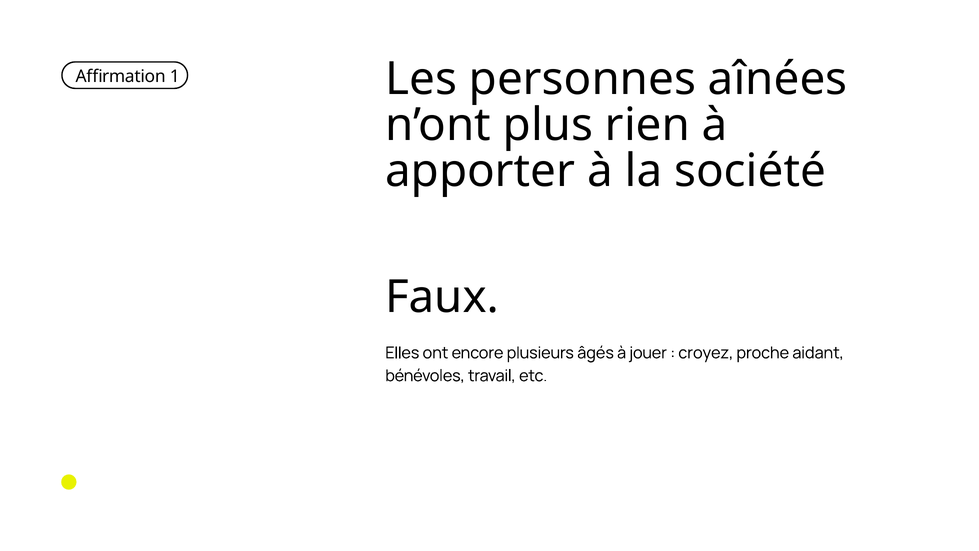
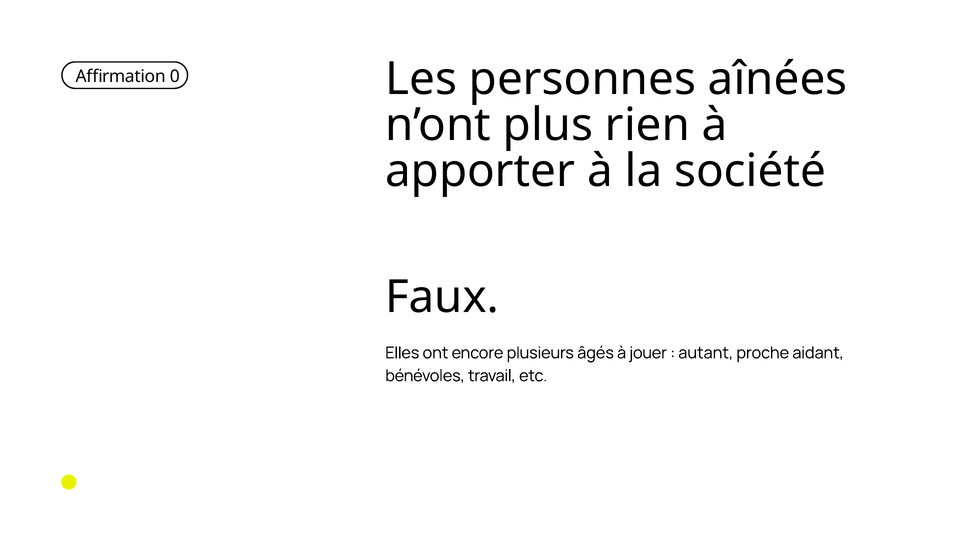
1: 1 -> 0 (175, 77)
croyez: croyez -> autant (706, 353)
